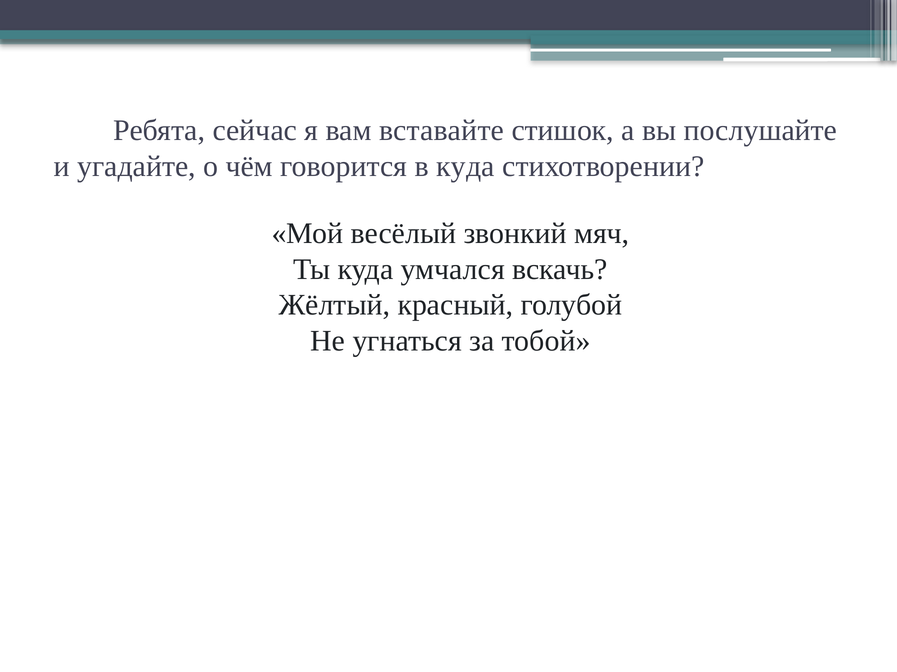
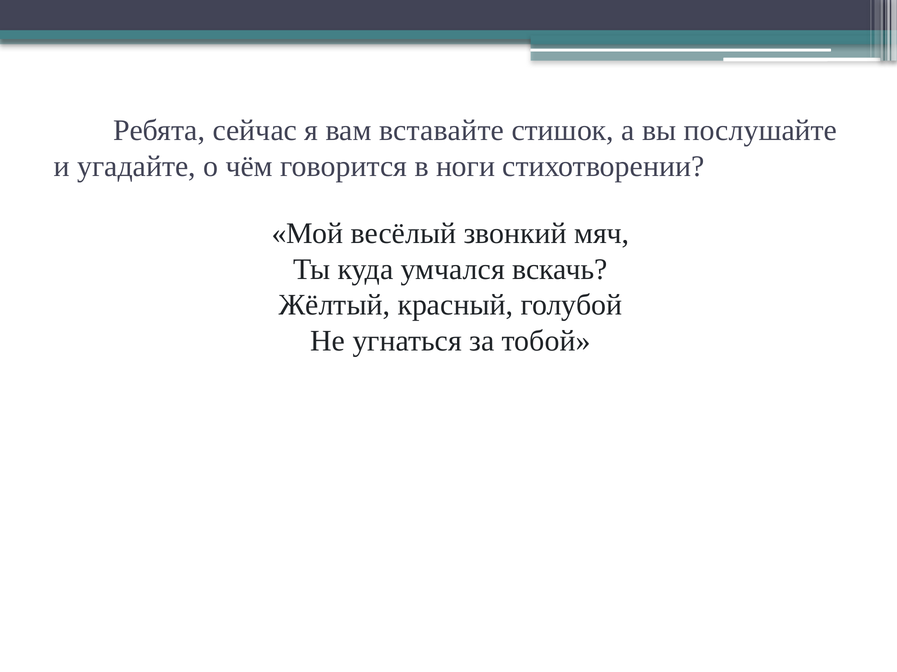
в куда: куда -> ноги (466, 167)
